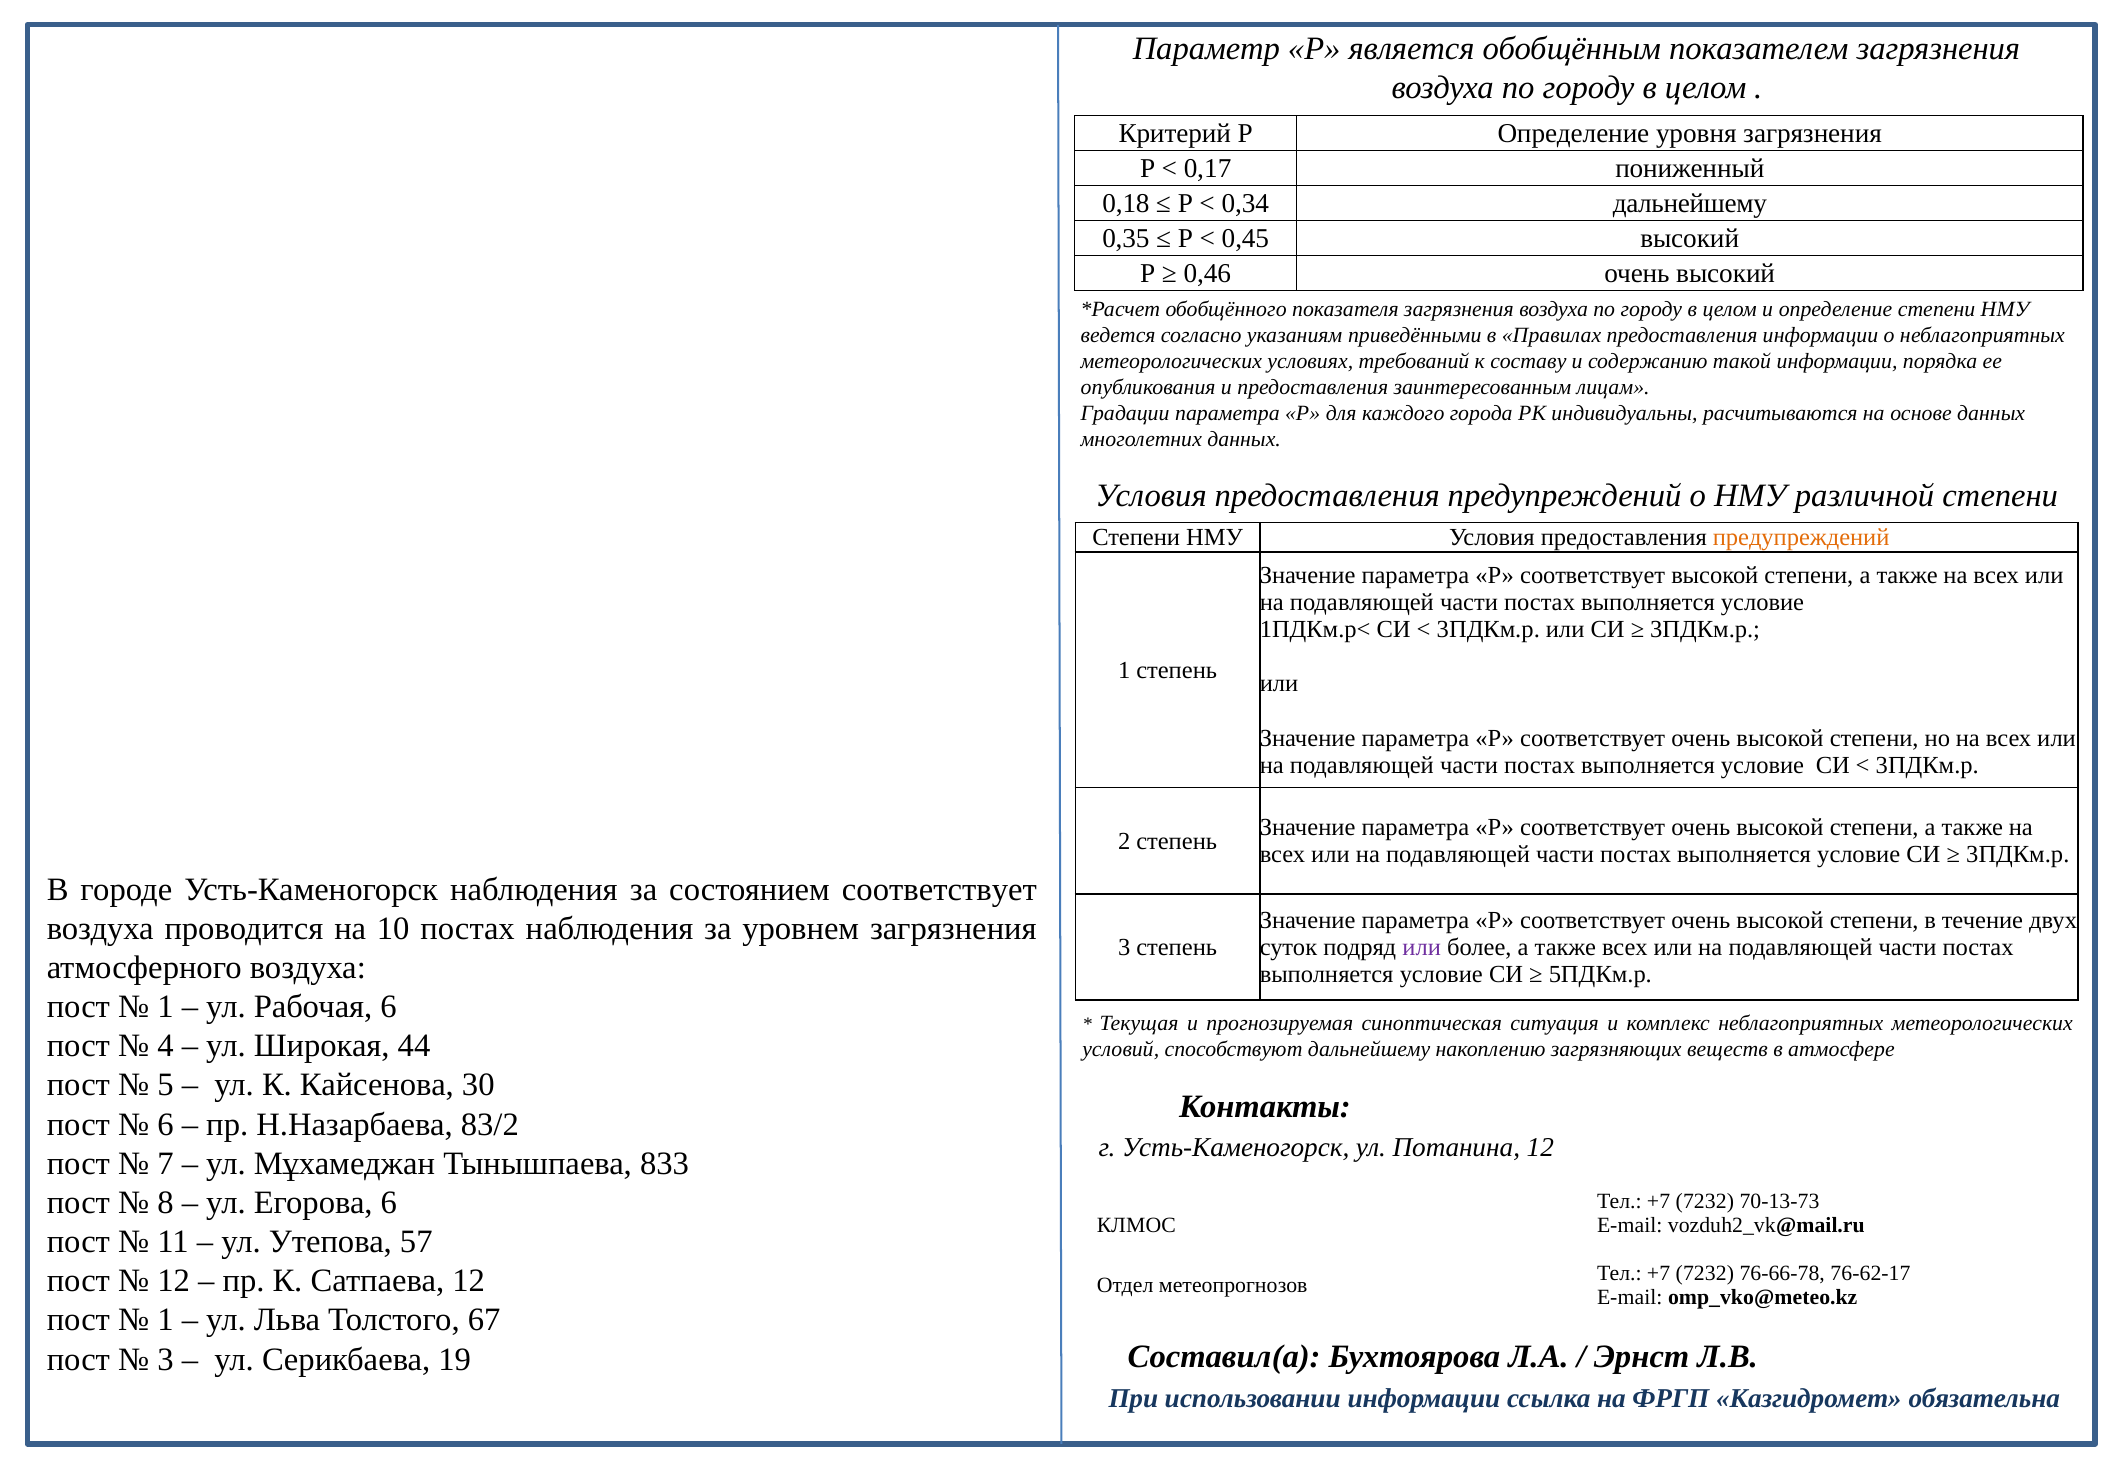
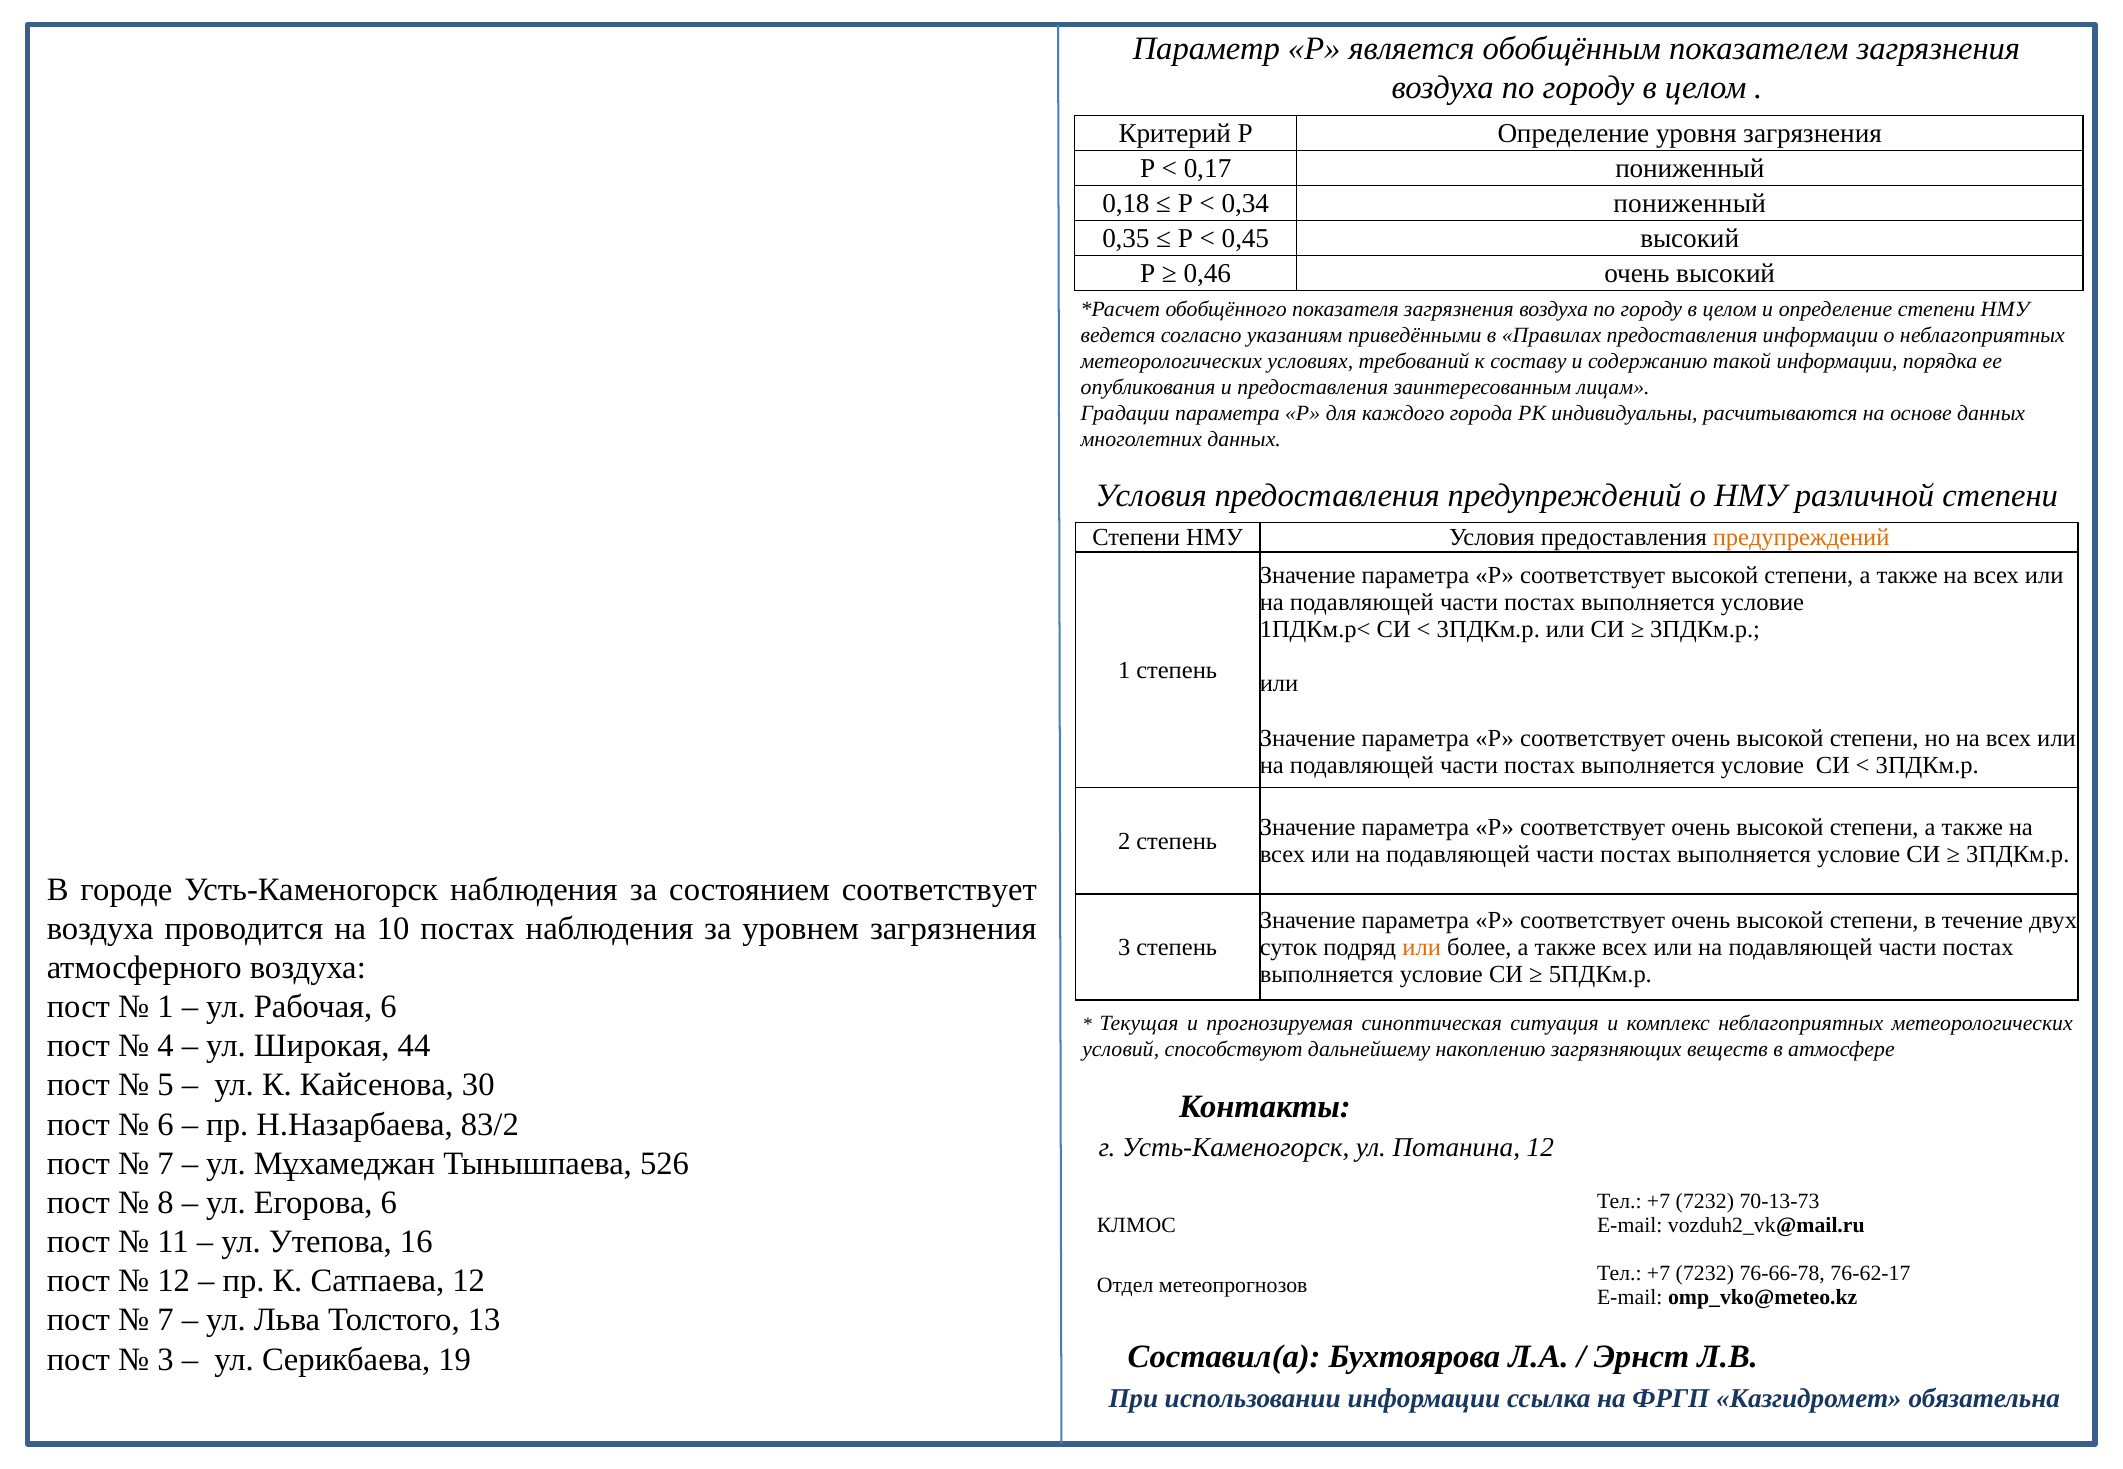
0,34 дальнейшему: дальнейшему -> пониженный (1690, 203)
или colour: purple -> orange (1422, 948)
833: 833 -> 526 (664, 1164)
57: 57 -> 16 (416, 1242)
1: 1 -> 7 (165, 1321)
67: 67 -> 13 (484, 1321)
